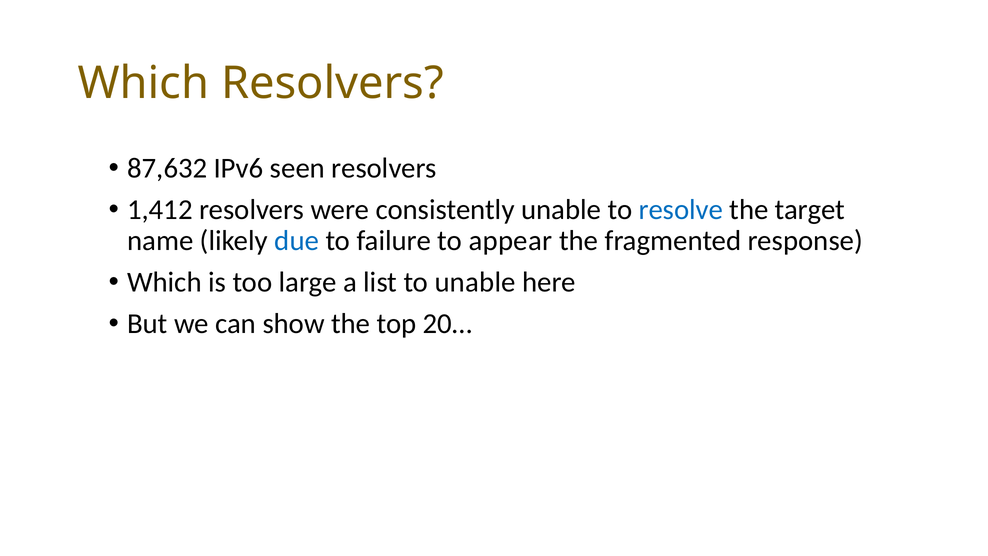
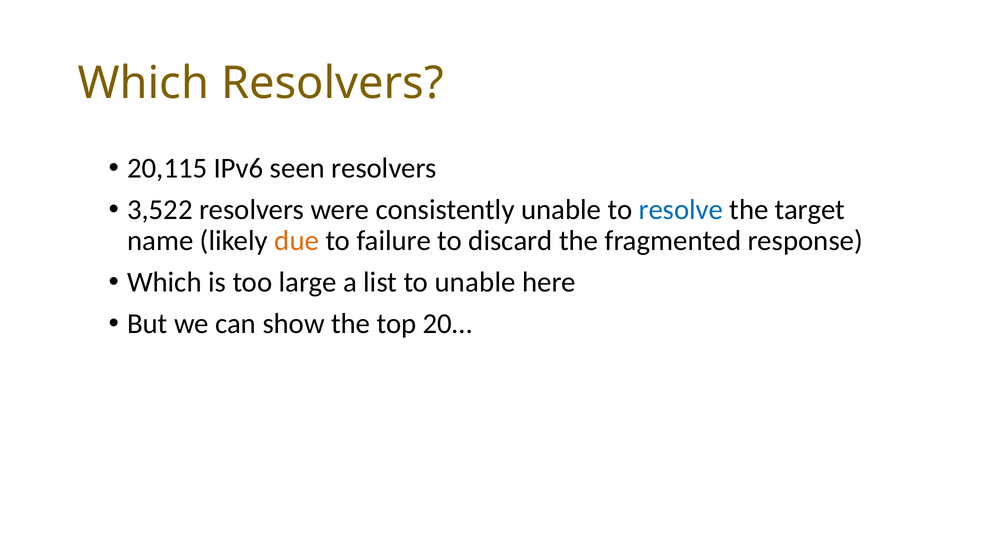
87,632: 87,632 -> 20,115 (167, 168)
1,412: 1,412 -> 3,522 (160, 210)
due colour: blue -> orange (297, 241)
appear: appear -> discard (510, 241)
